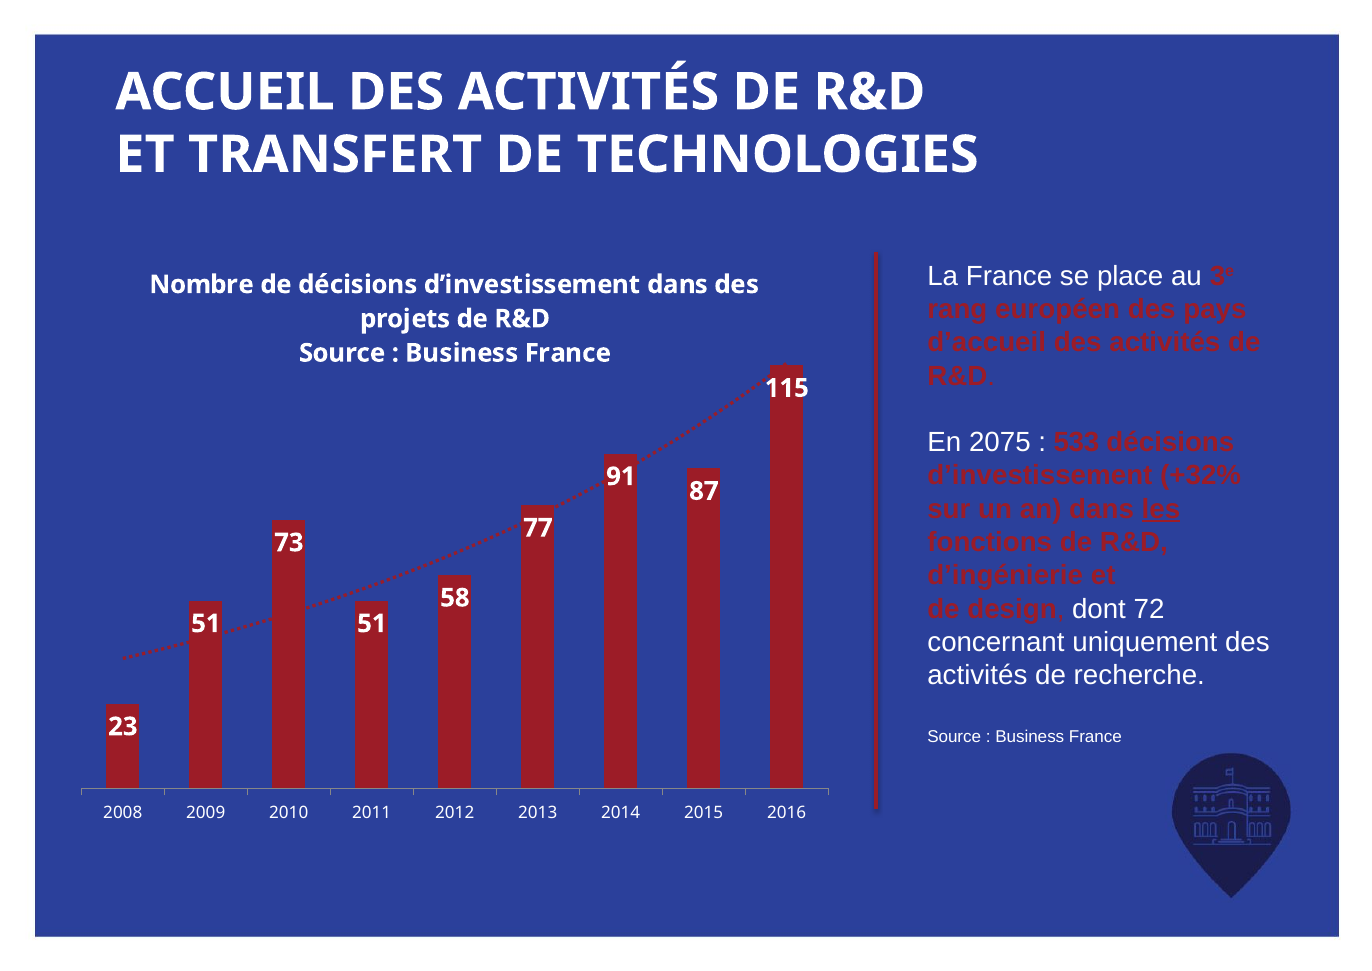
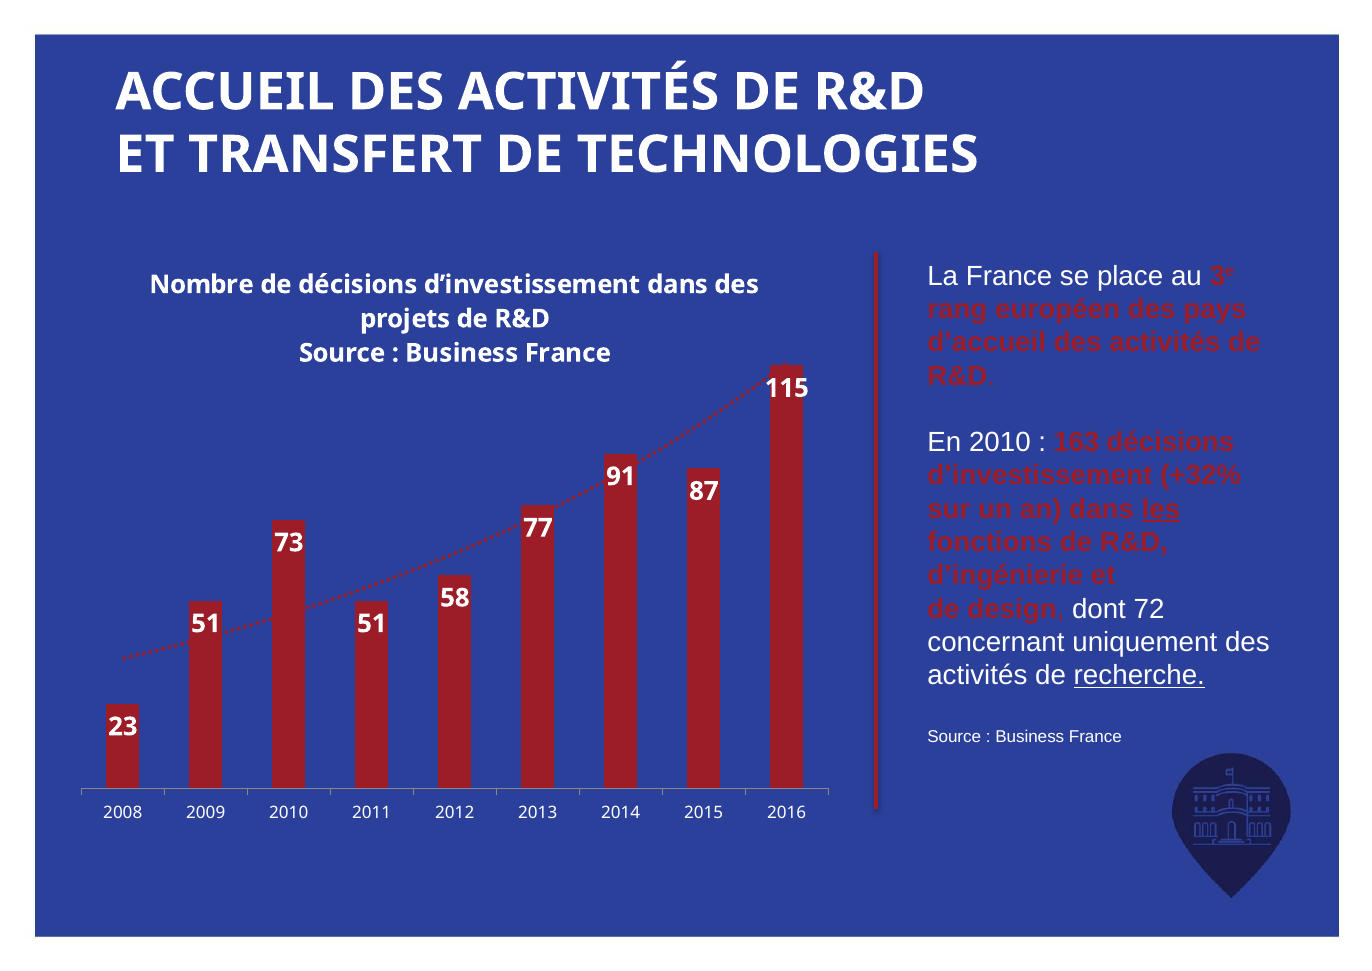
En 2075: 2075 -> 2010 (1000, 442)
533: 533 -> 163 (1076, 442)
recherche underline: none -> present (1139, 675)
